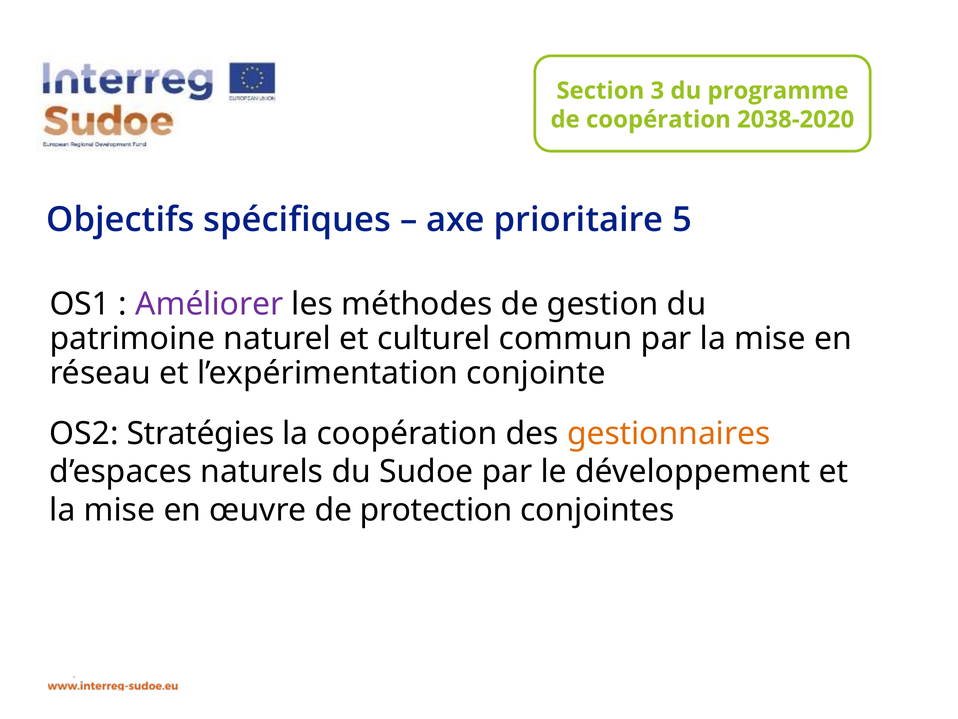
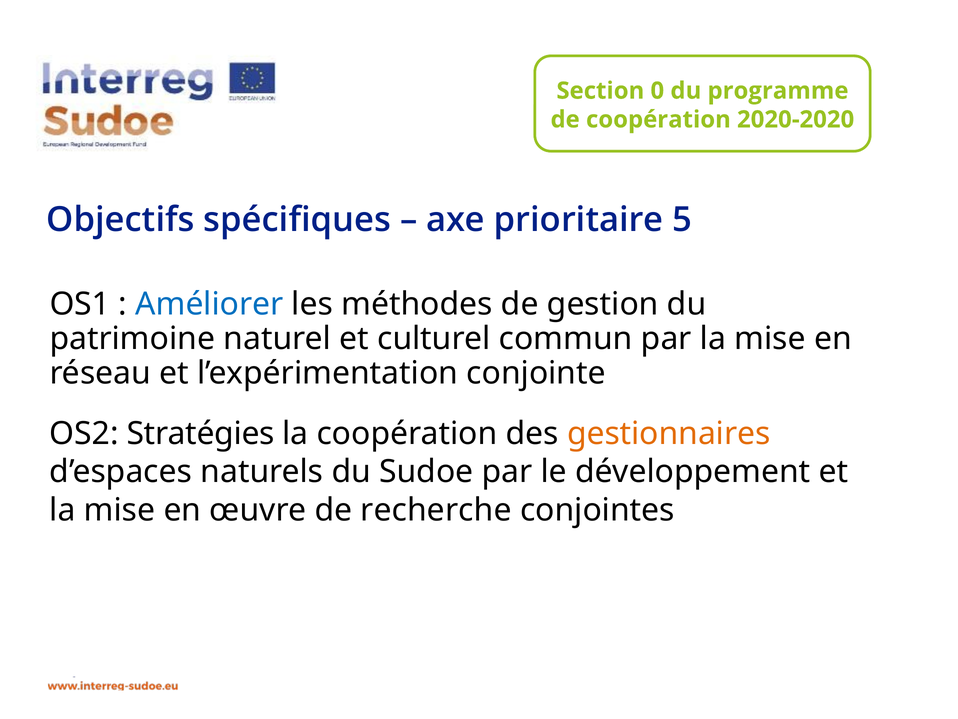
3: 3 -> 0 (657, 91)
2038-2020: 2038-2020 -> 2020-2020 (796, 119)
Améliorer colour: purple -> blue (209, 304)
protection: protection -> recherche (436, 510)
